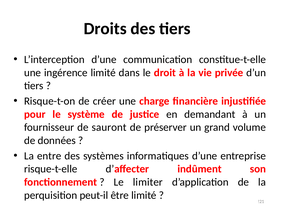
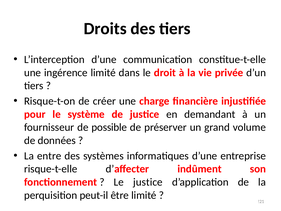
sauront: sauront -> possible (109, 127)
Le limiter: limiter -> justice (148, 182)
